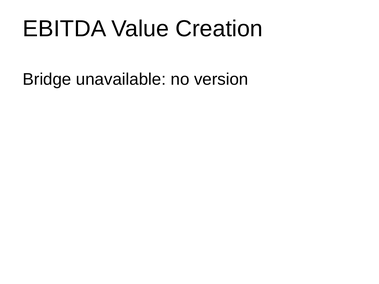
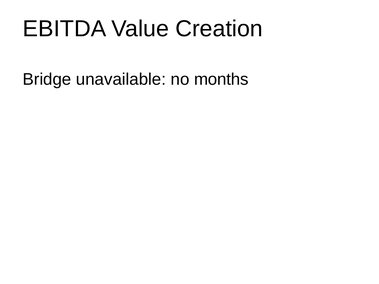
version: version -> months (221, 79)
